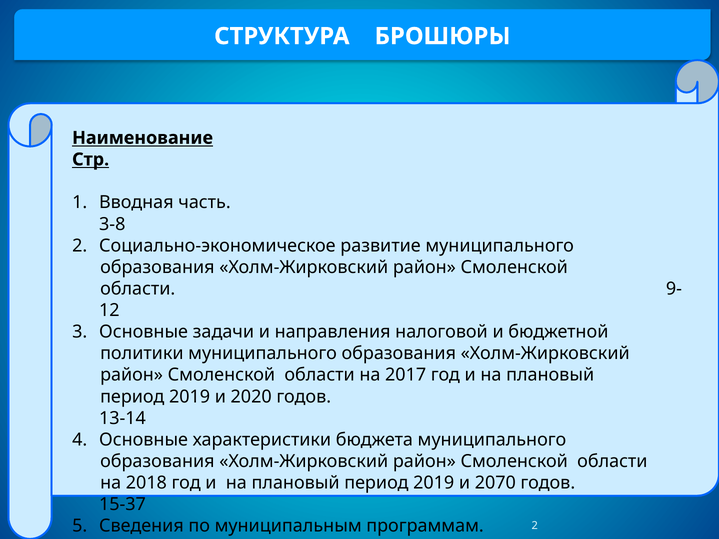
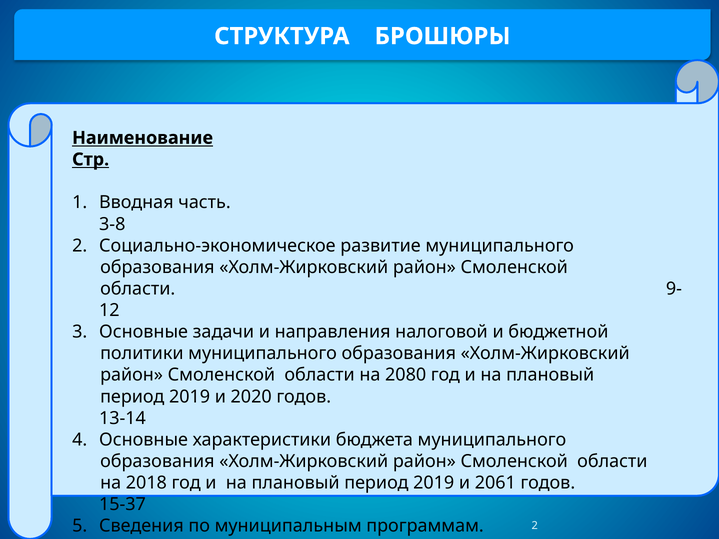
2017: 2017 -> 2080 (406, 375)
2070: 2070 -> 2061 (495, 483)
